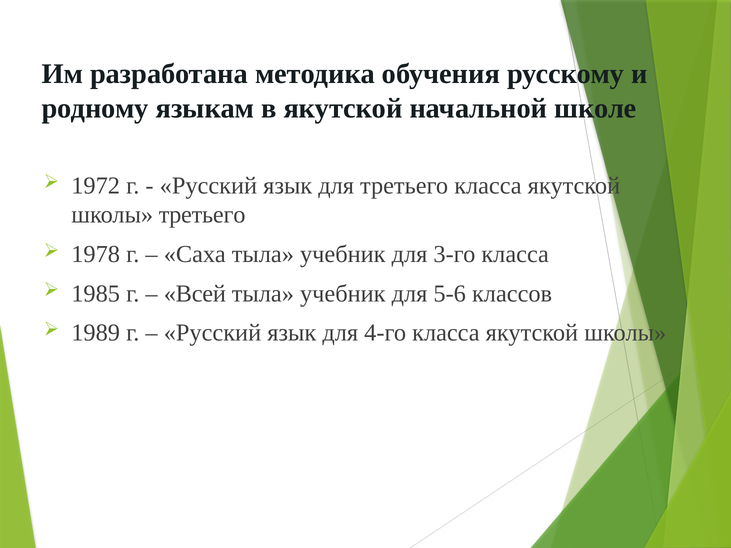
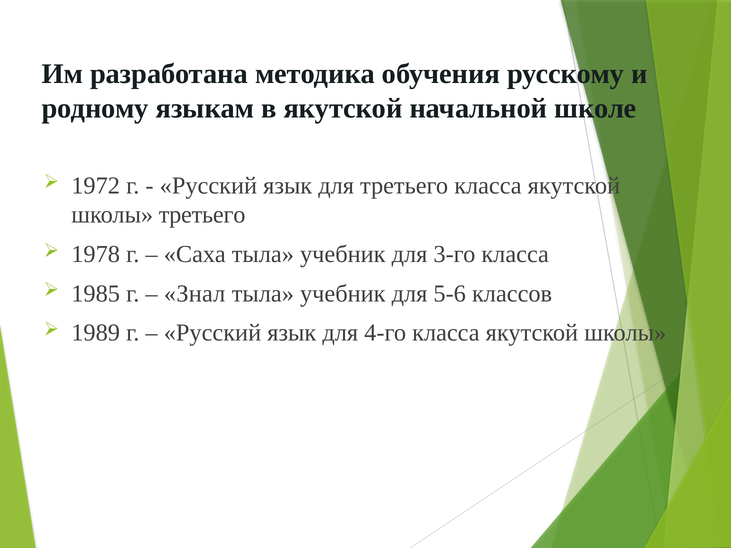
Всей: Всей -> Знал (195, 294)
